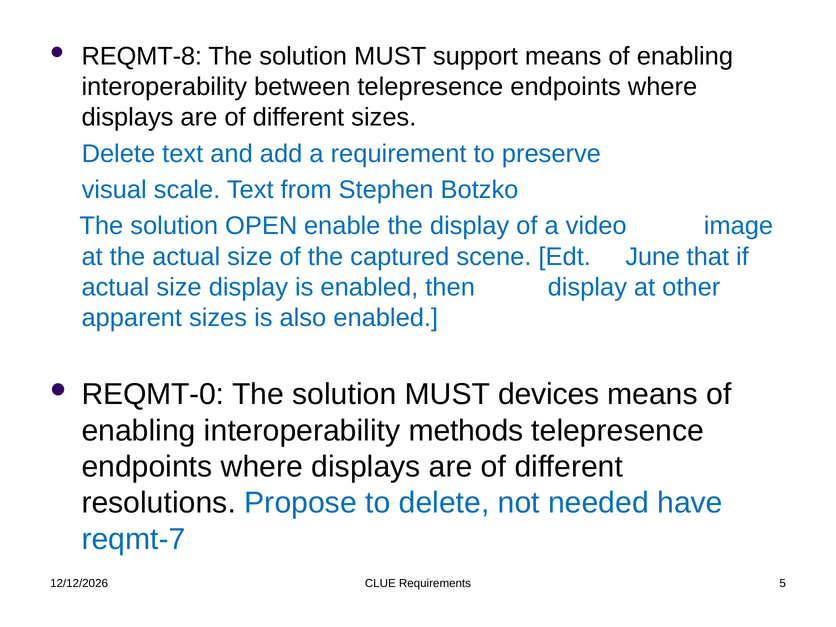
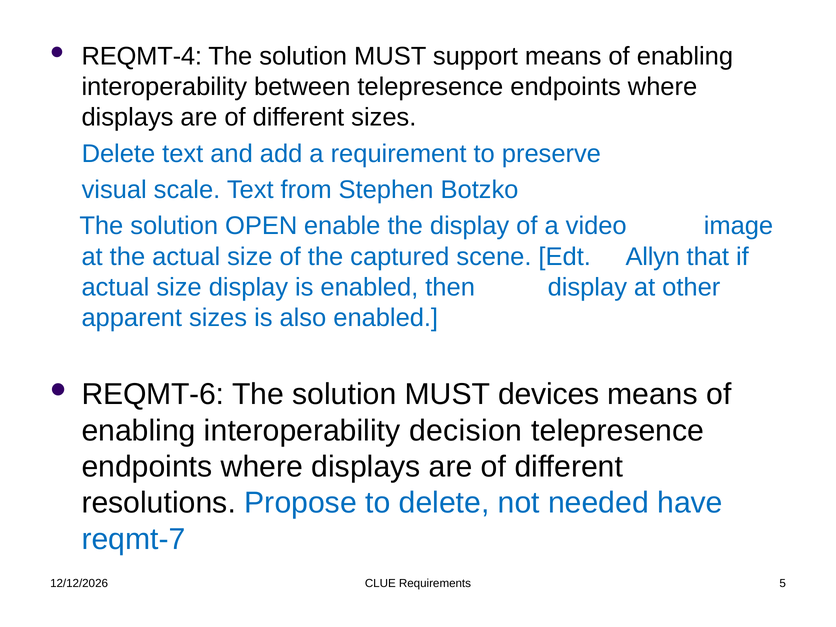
REQMT-8: REQMT-8 -> REQMT-4 (142, 56)
June: June -> Allyn (653, 257)
REQMT-0: REQMT-0 -> REQMT-6 (153, 394)
methods: methods -> decision (466, 431)
